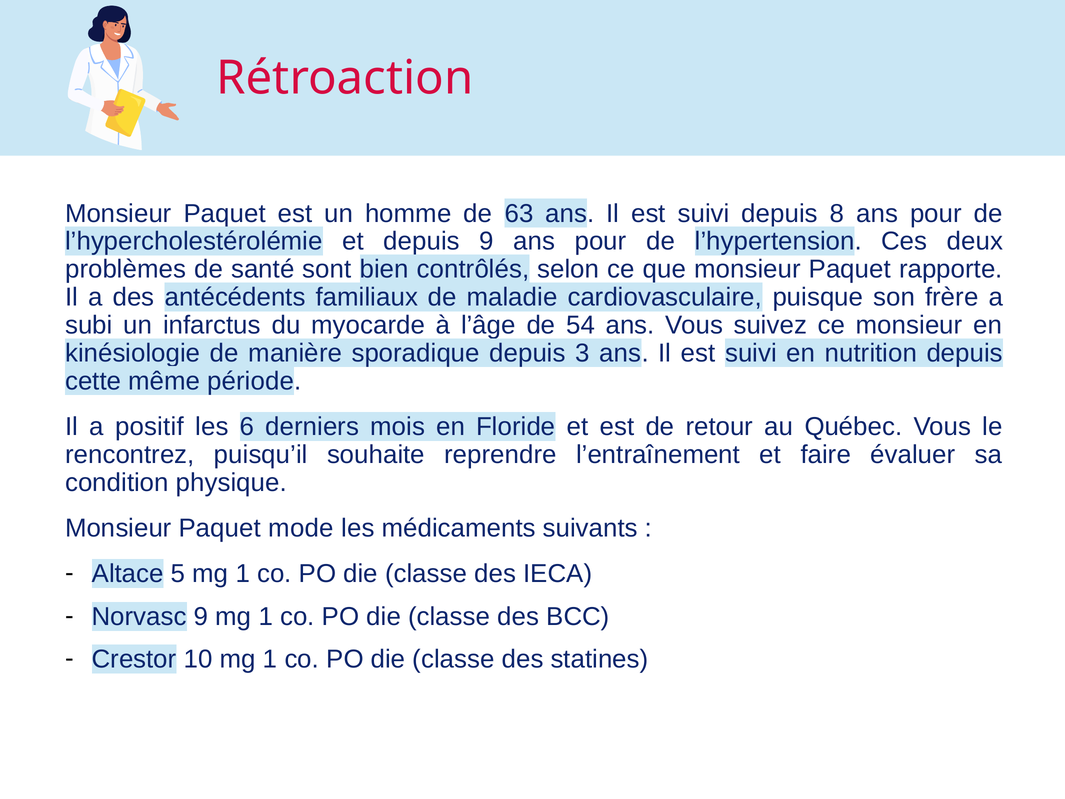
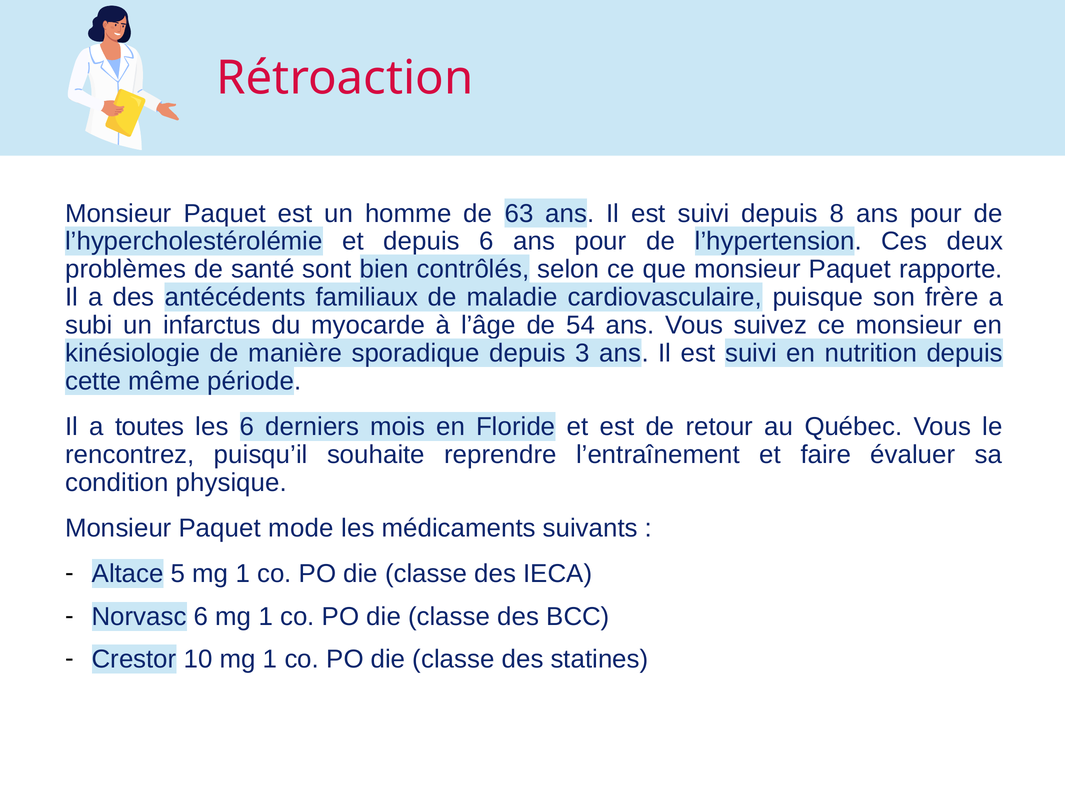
depuis 9: 9 -> 6 (487, 241)
positif: positif -> toutes (150, 427)
Norvasc 9: 9 -> 6 (201, 617)
